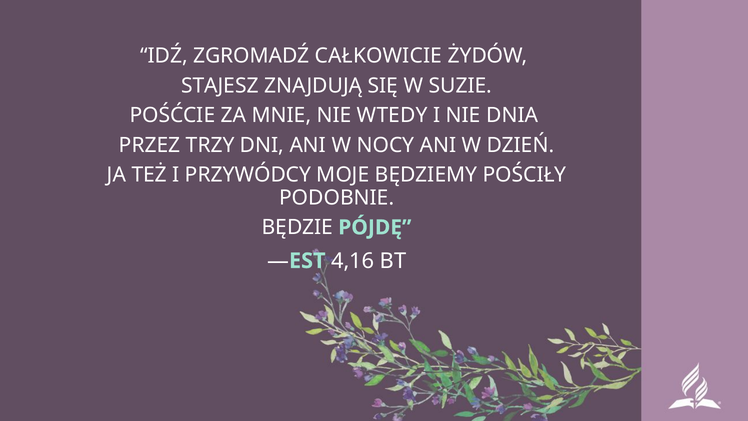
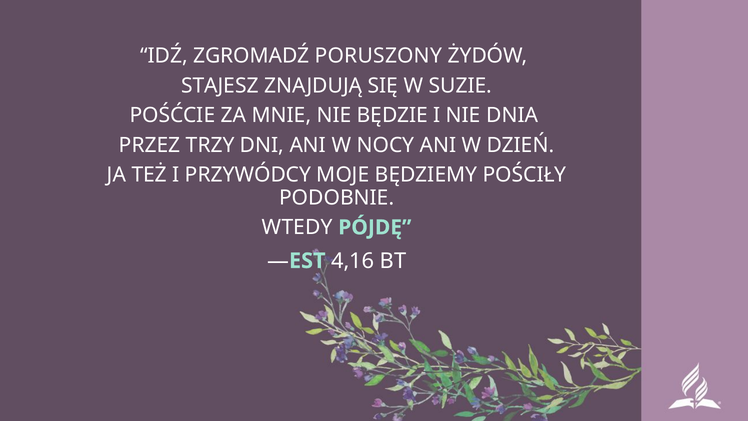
CAŁKOWICIE: CAŁKOWICIE -> PORUSZONY (378, 56)
WTEDY: WTEDY -> BĘDZIE (392, 115)
BĘDZIE: BĘDZIE -> WTEDY (297, 227)
